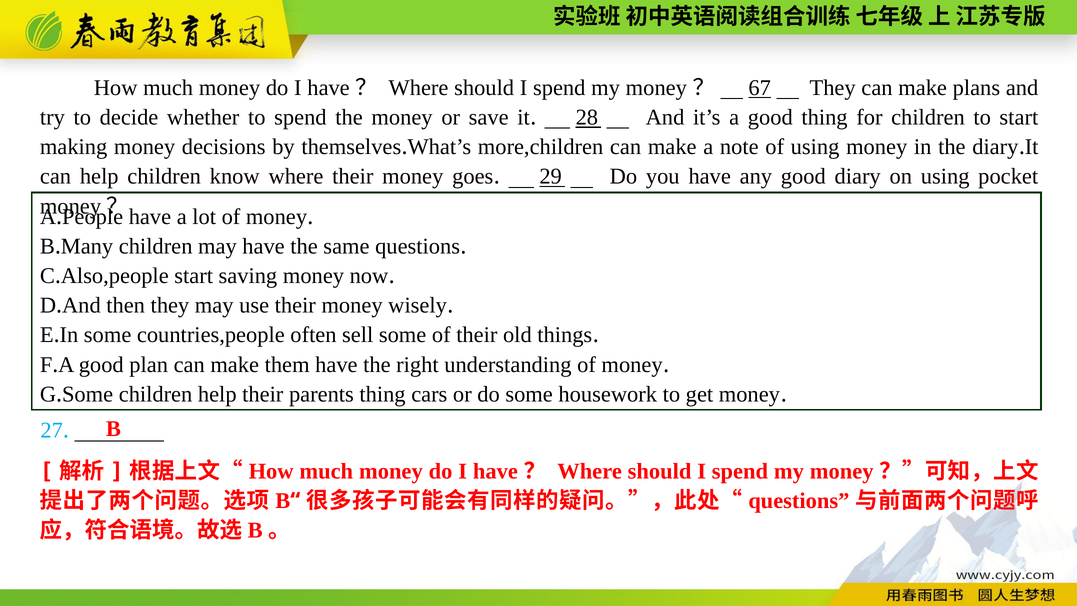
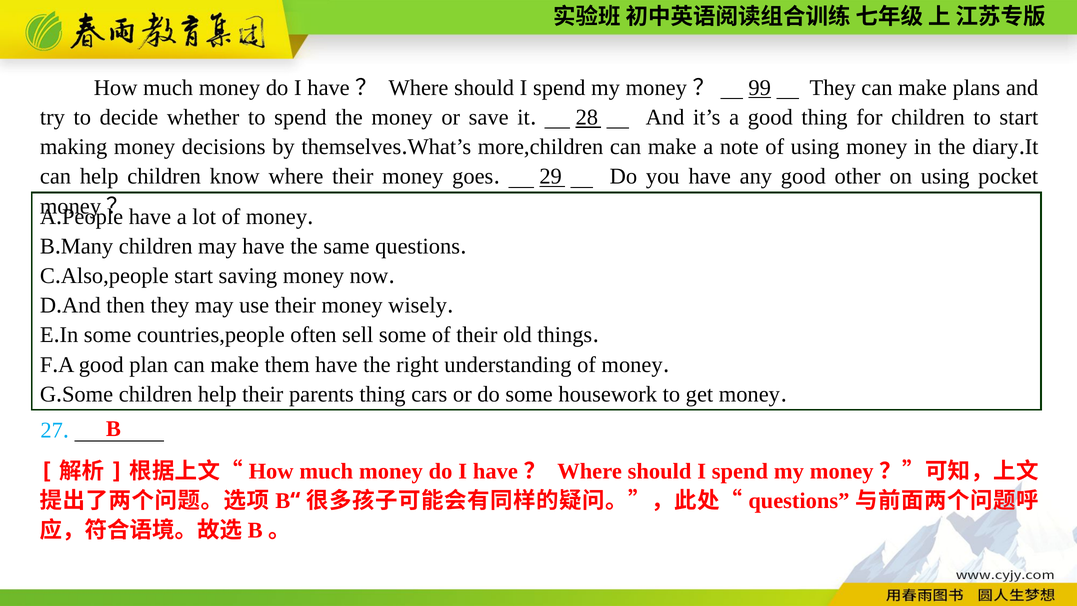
67: 67 -> 99 (760, 88)
good diary: diary -> other (858, 177)
